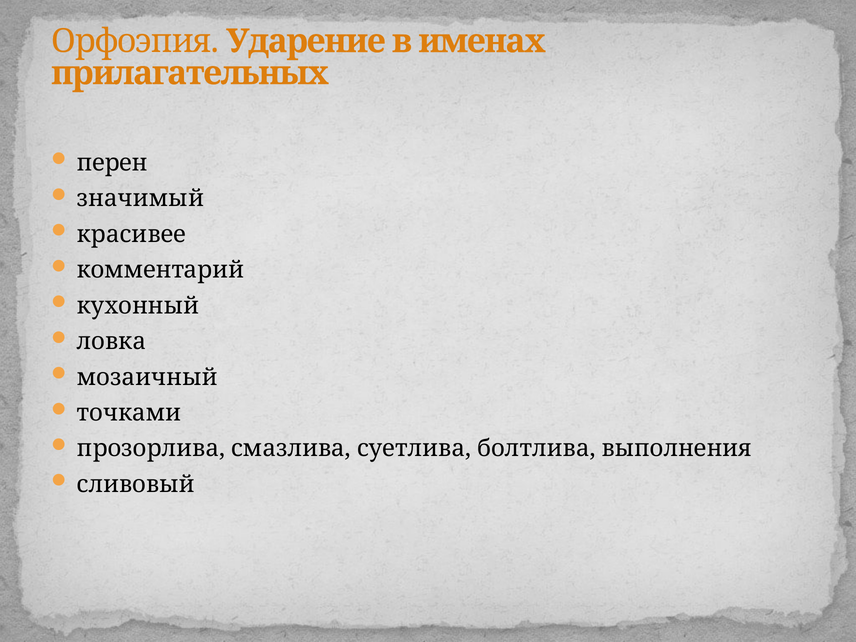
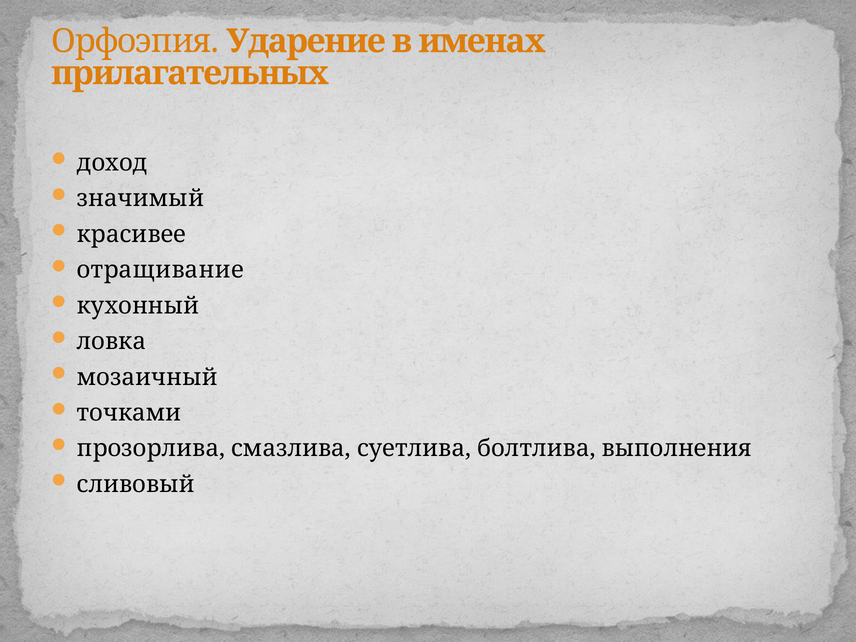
перен: перен -> доход (112, 163)
комментарий: комментарий -> отращивание (160, 270)
